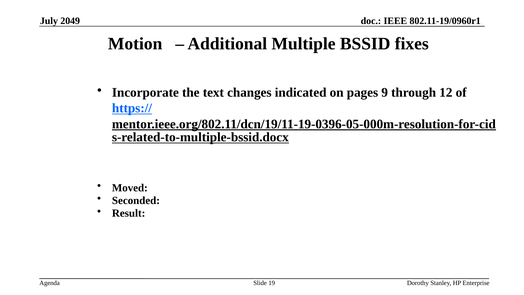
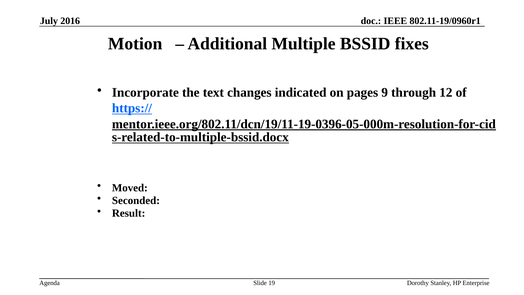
2049: 2049 -> 2016 (70, 21)
